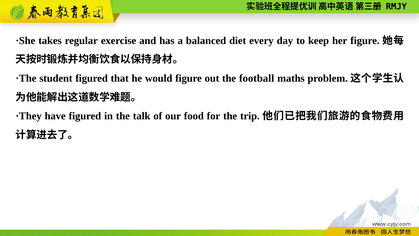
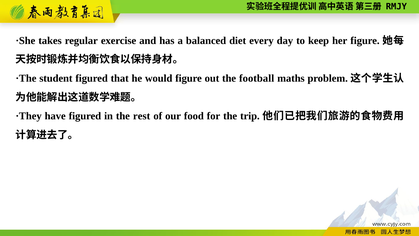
talk: talk -> rest (142, 116)
